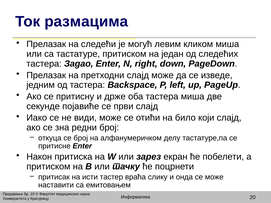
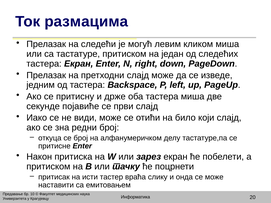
тастера Задао: Задао -> Екран (79, 64)
